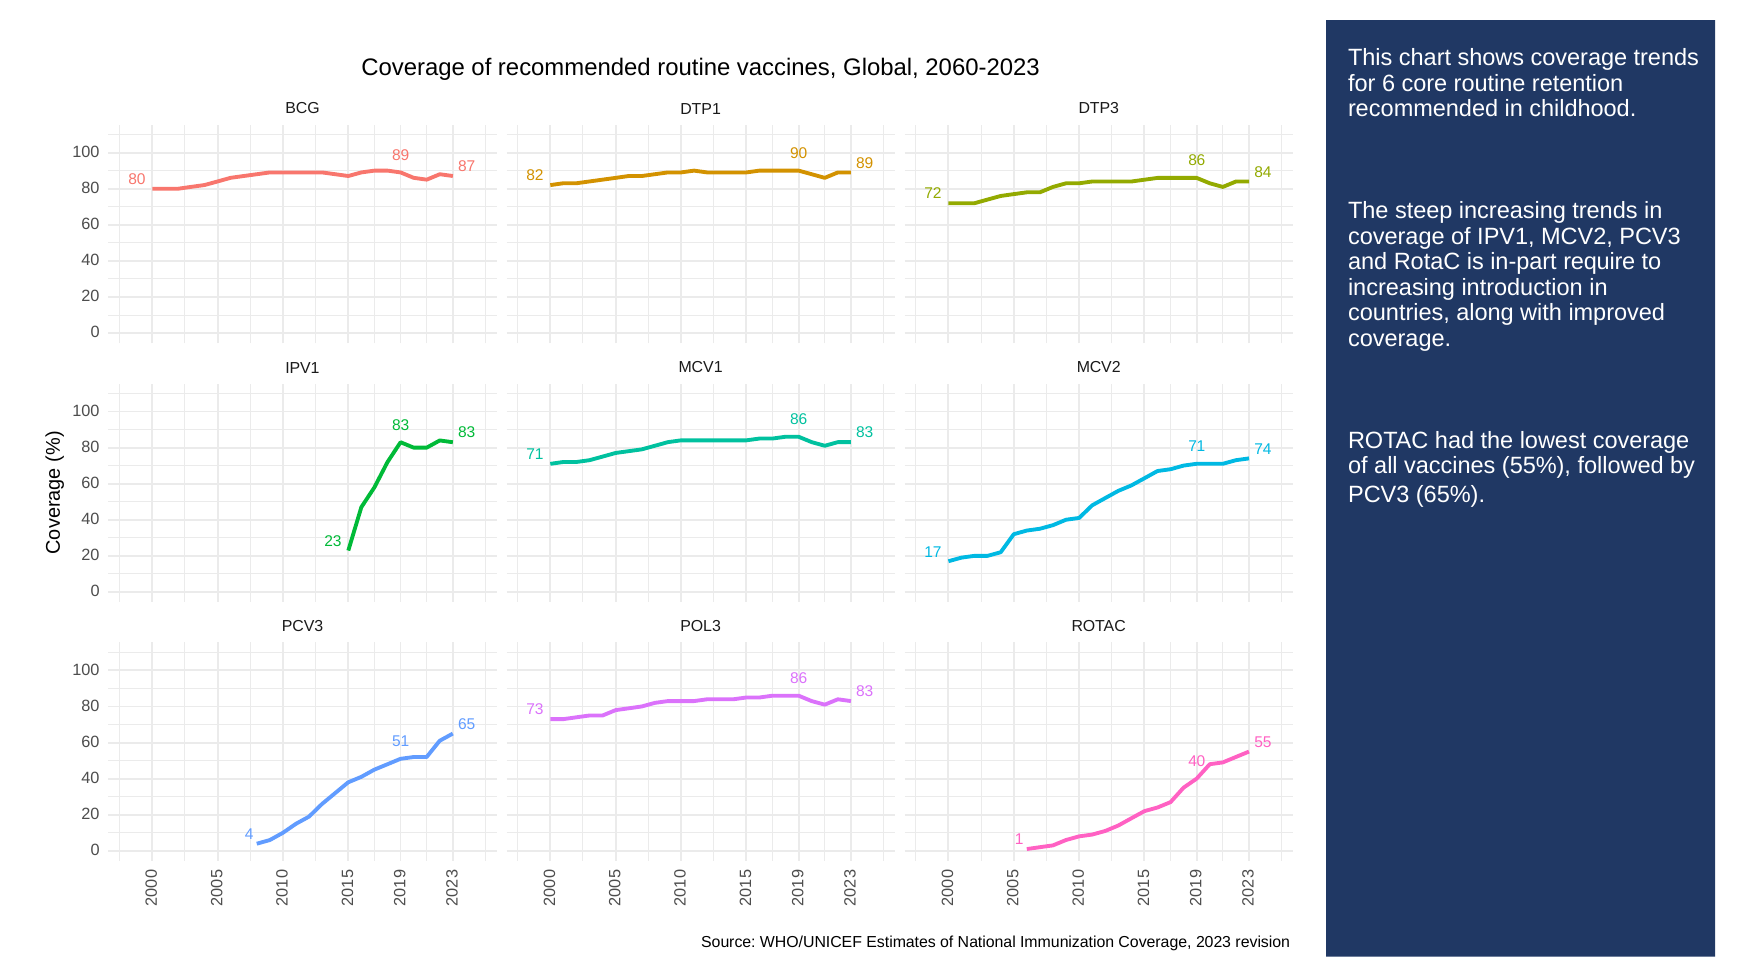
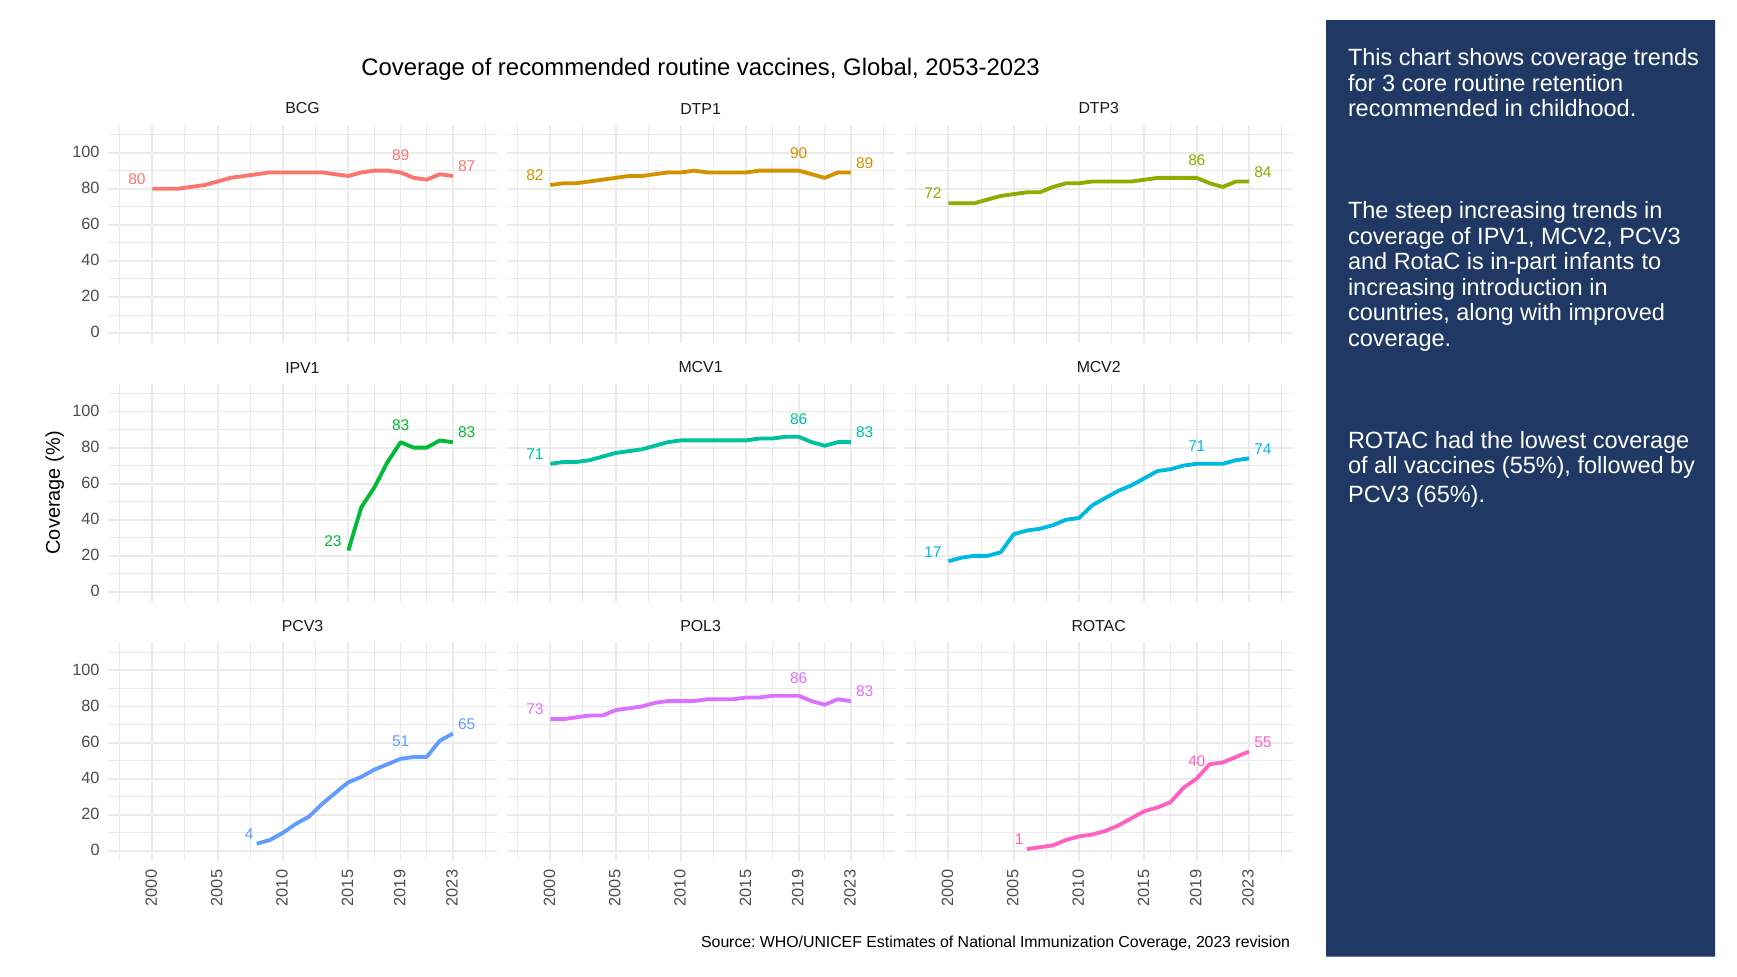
2060-2023: 2060-2023 -> 2053-2023 (983, 67)
for 6: 6 -> 3 (1389, 84)
require: require -> infants (1599, 262)
